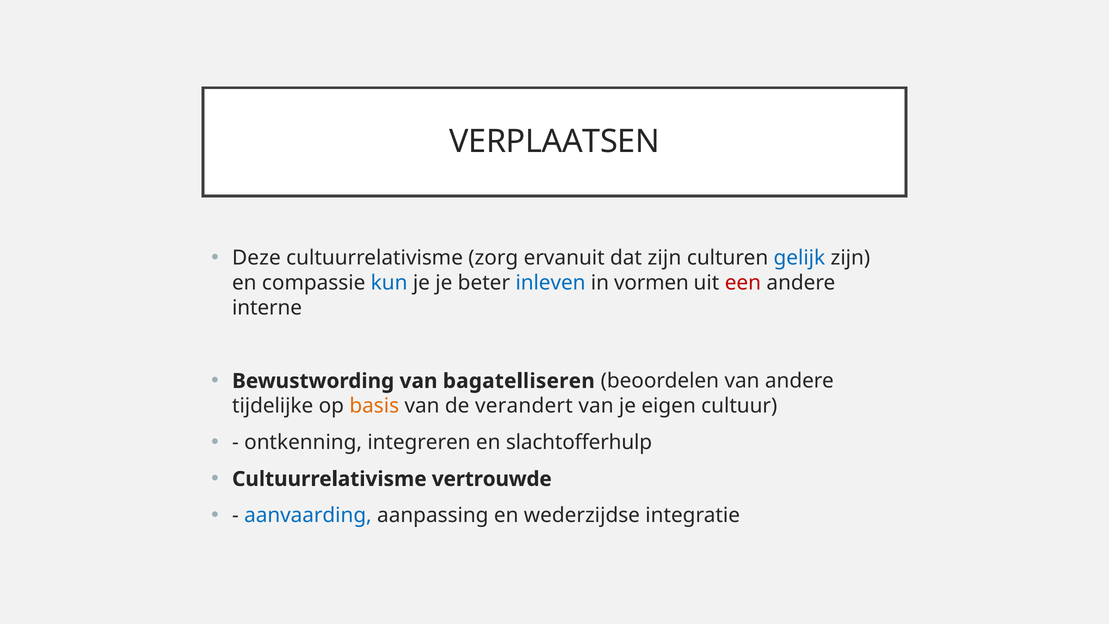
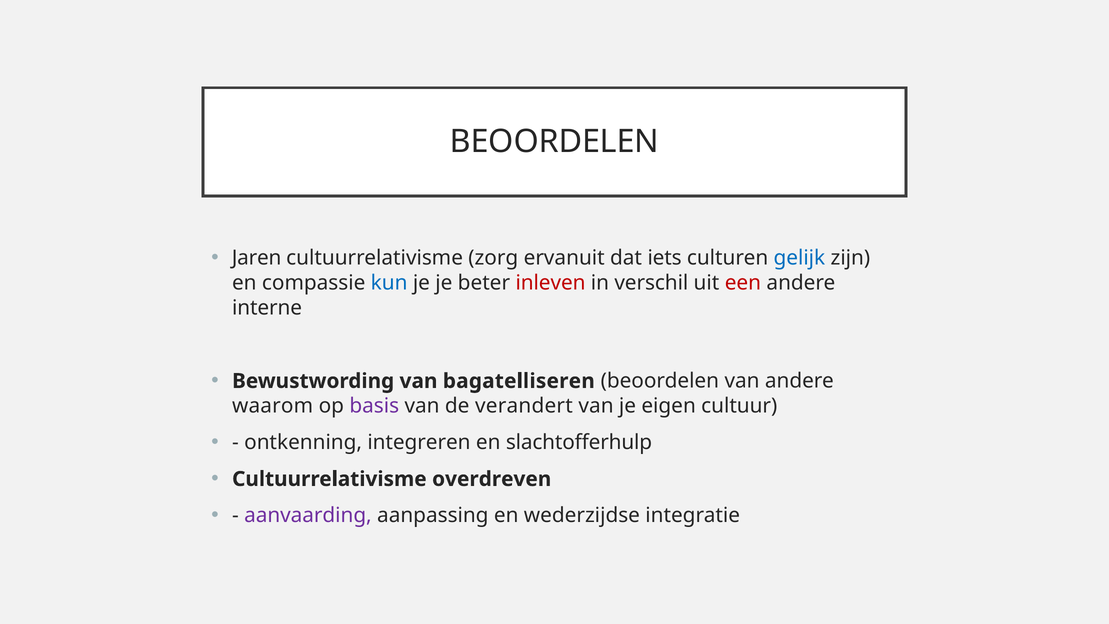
VERPLAATSEN: VERPLAATSEN -> BEOORDELEN (554, 142)
Deze: Deze -> Jaren (257, 258)
dat zijn: zijn -> iets (665, 258)
inleven colour: blue -> red (551, 283)
vormen: vormen -> verschil (651, 283)
tijdelijke: tijdelijke -> waarom (273, 406)
basis colour: orange -> purple (374, 406)
vertrouwde: vertrouwde -> overdreven (492, 479)
aanvaarding colour: blue -> purple (308, 515)
